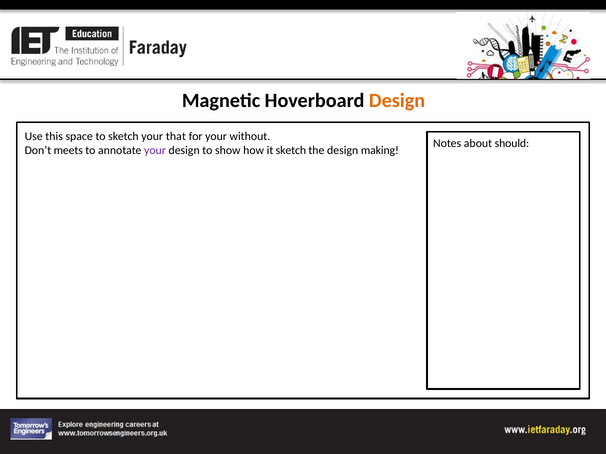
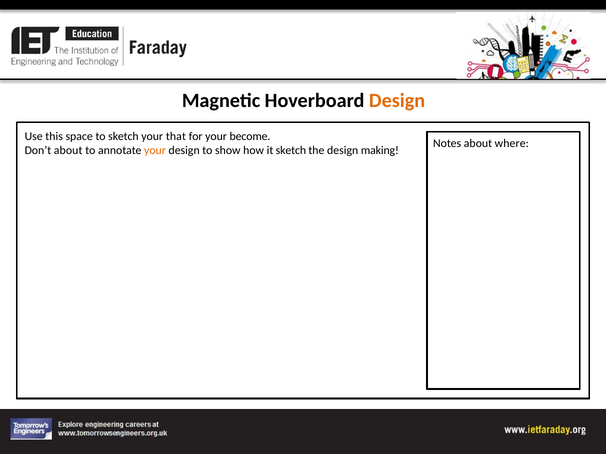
without: without -> become (250, 136)
should: should -> where (512, 144)
Don’t meets: meets -> about (68, 151)
your colour: purple -> orange (155, 151)
